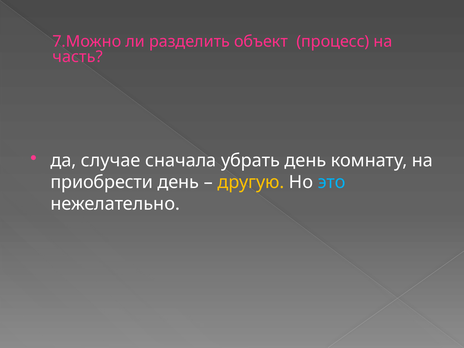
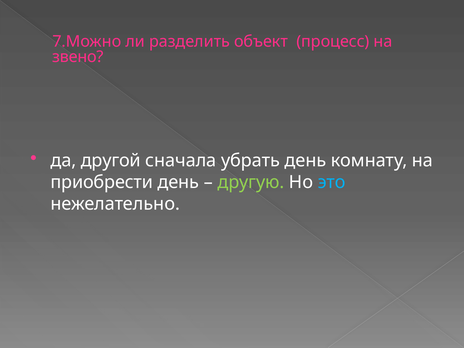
часть: часть -> звено (78, 57)
случае: случае -> другой (111, 160)
другую colour: yellow -> light green (251, 182)
